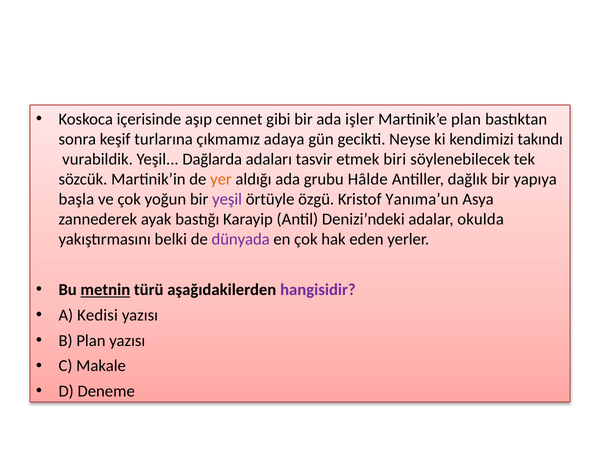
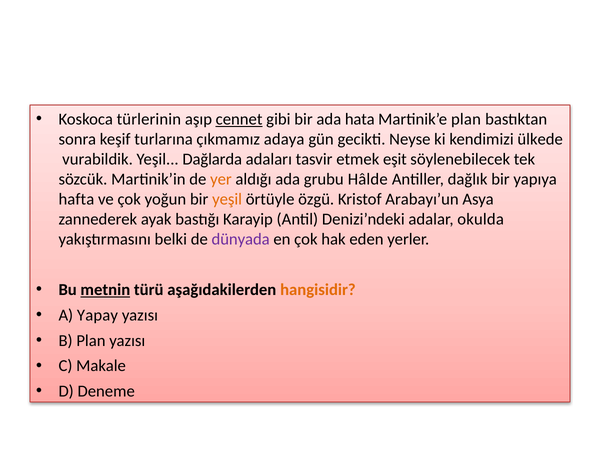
içerisinde: içerisinde -> türlerinin (149, 119)
cennet underline: none -> present (239, 119)
işler: işler -> hata (360, 119)
takındı: takındı -> ülkede (540, 139)
biri: biri -> eşit (395, 159)
başla: başla -> hafta (76, 199)
yeşil colour: purple -> orange (227, 199)
Yanıma’un: Yanıma’un -> Arabayı’un (422, 199)
hangisidir colour: purple -> orange (318, 290)
Kedisi: Kedisi -> Yapay (97, 315)
